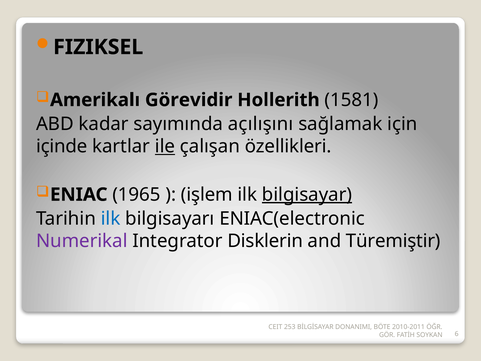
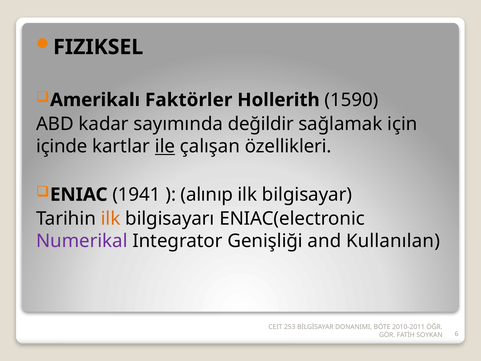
Görevidir: Görevidir -> Faktörler (189, 100)
1581: 1581 -> 1590 (352, 100)
açılışını: açılışını -> değildir (261, 124)
1965: 1965 -> 1941 (136, 195)
işlem: işlem -> alınıp (207, 195)
bilgisayar underline: present -> none (307, 195)
ilk colour: blue -> orange (111, 219)
Disklerin: Disklerin -> Genişliği (265, 241)
Türemiştir: Türemiştir -> Kullanılan (393, 241)
